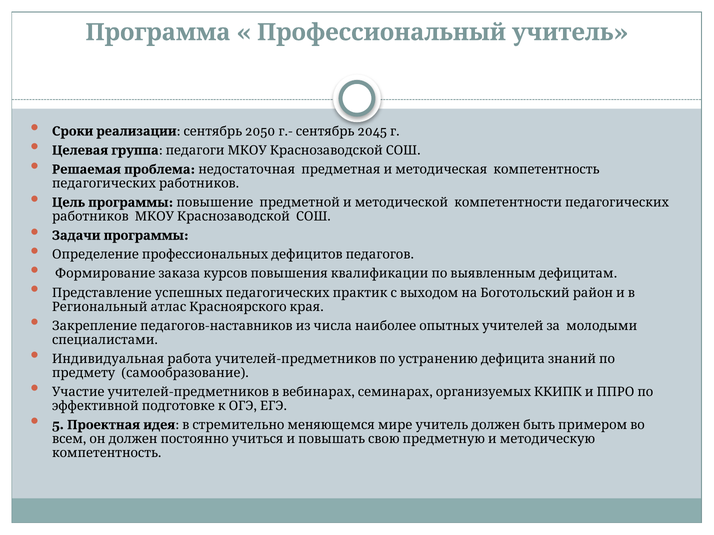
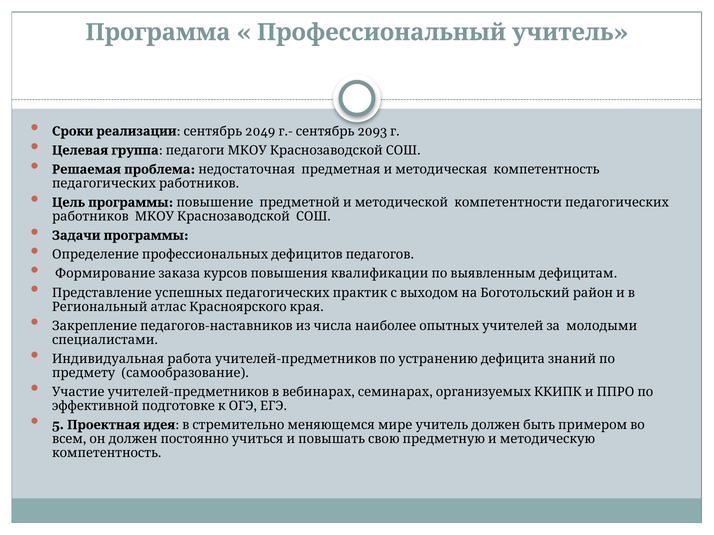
2050: 2050 -> 2049 (260, 131)
2045: 2045 -> 2093 (372, 131)
